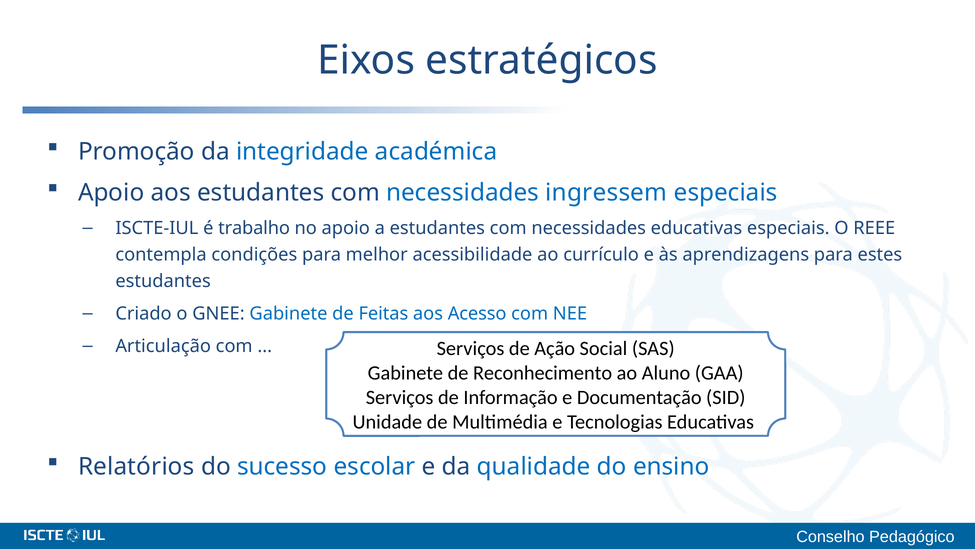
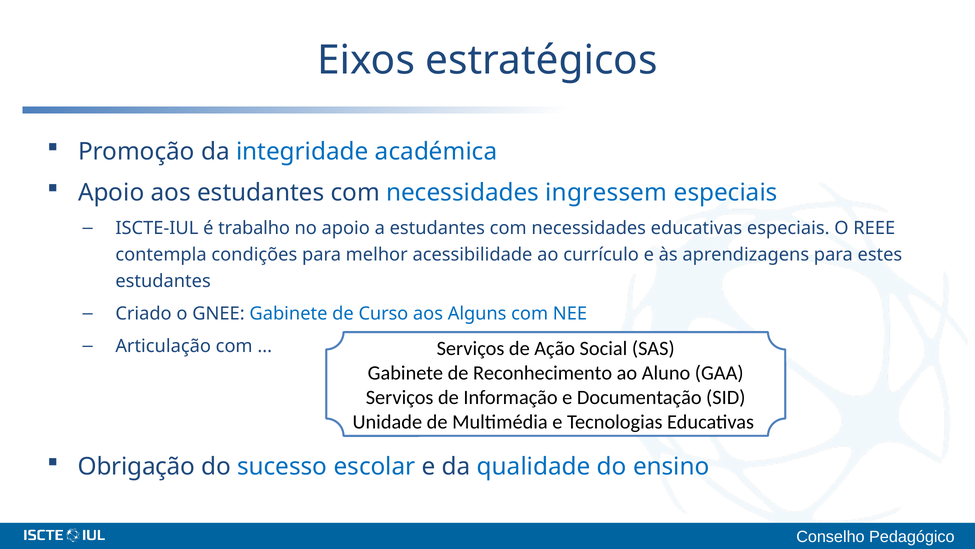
Feitas: Feitas -> Curso (383, 313)
Acesso: Acesso -> Alguns (477, 313)
Relatórios: Relatórios -> Obrigação (136, 466)
